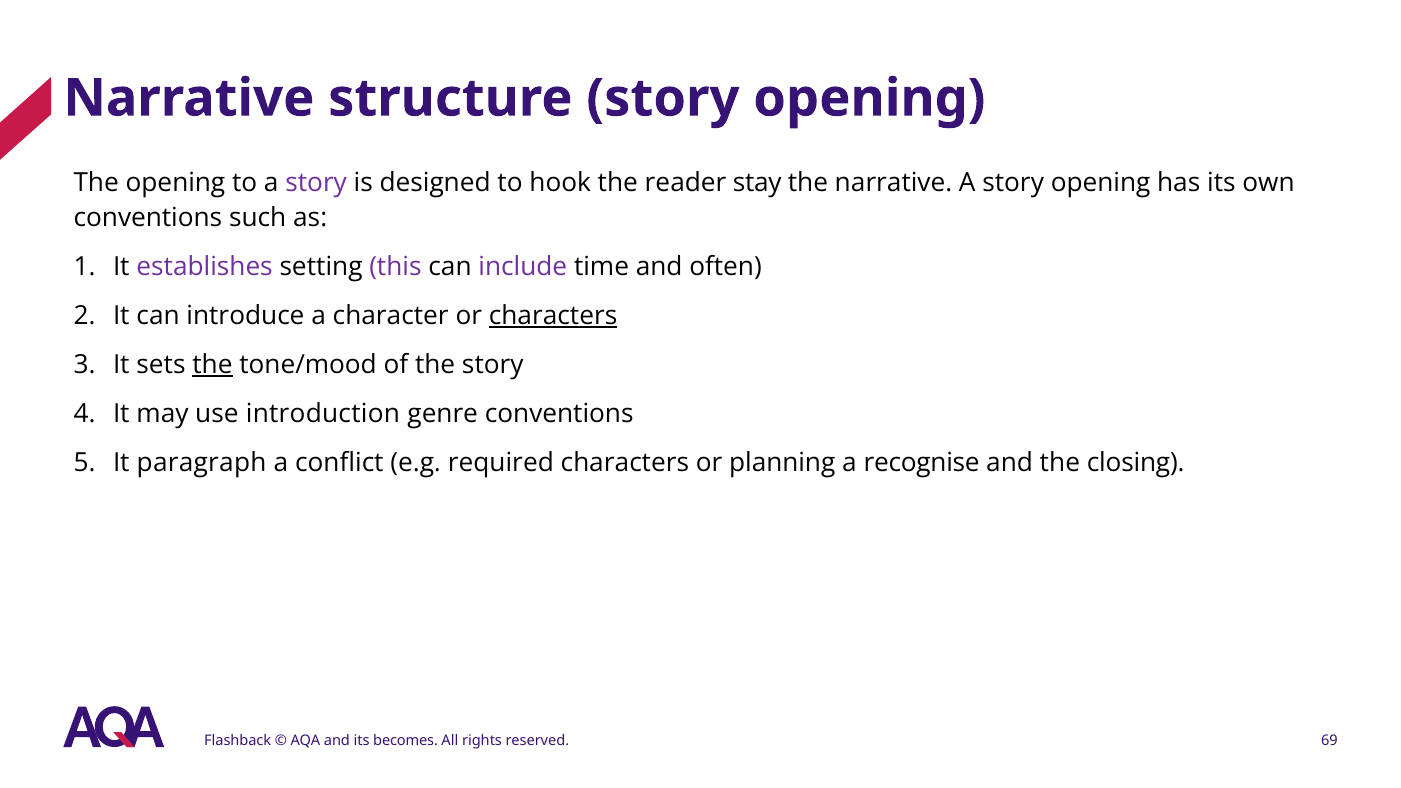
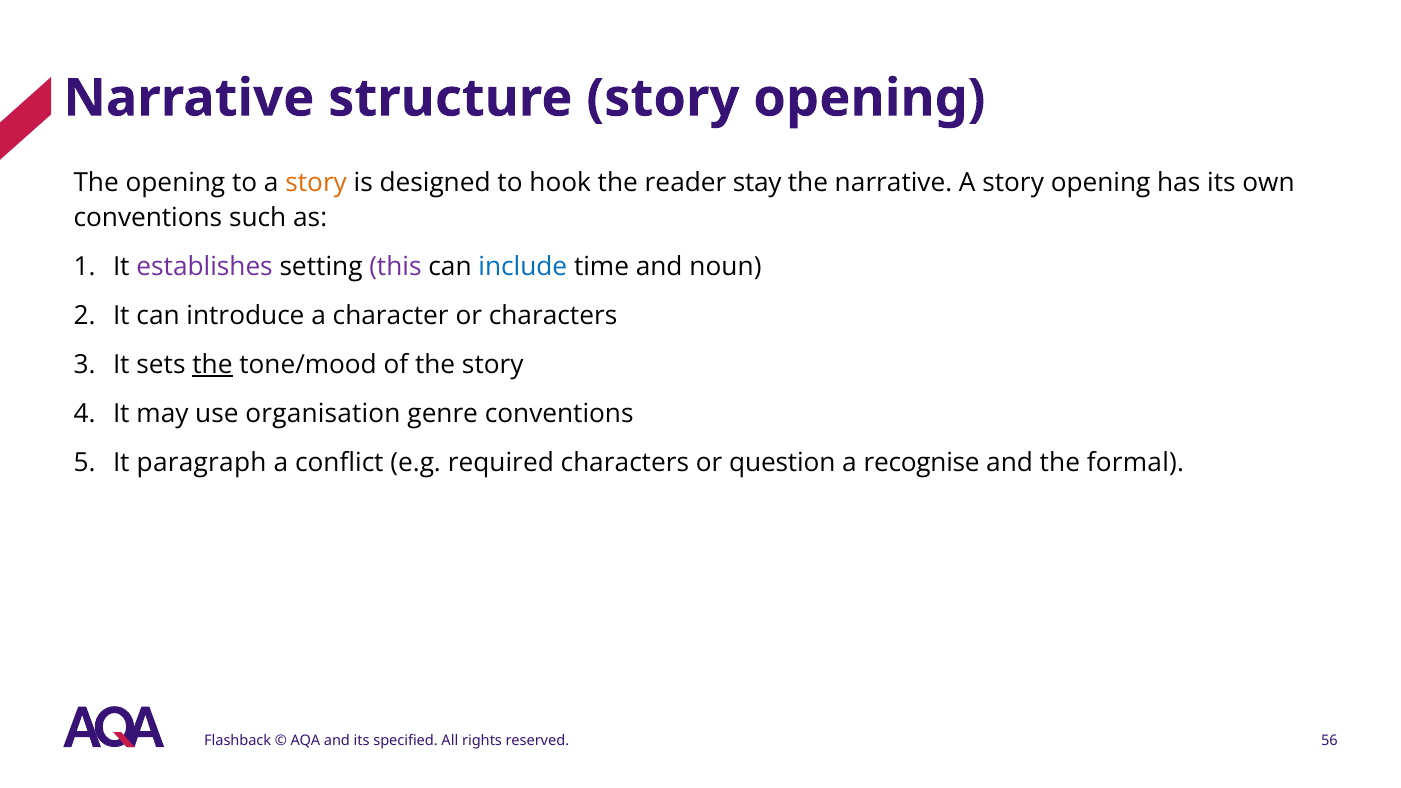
story colour: purple -> orange (316, 183)
include colour: purple -> blue (523, 267)
often: often -> noun (725, 267)
characters underline: present -> none (553, 316)
introduction: introduction -> organisation (323, 414)
planning: planning -> question (782, 463)
closing: closing -> formal (1135, 463)
becomes: becomes -> specified (406, 741)
69: 69 -> 56 (1330, 741)
